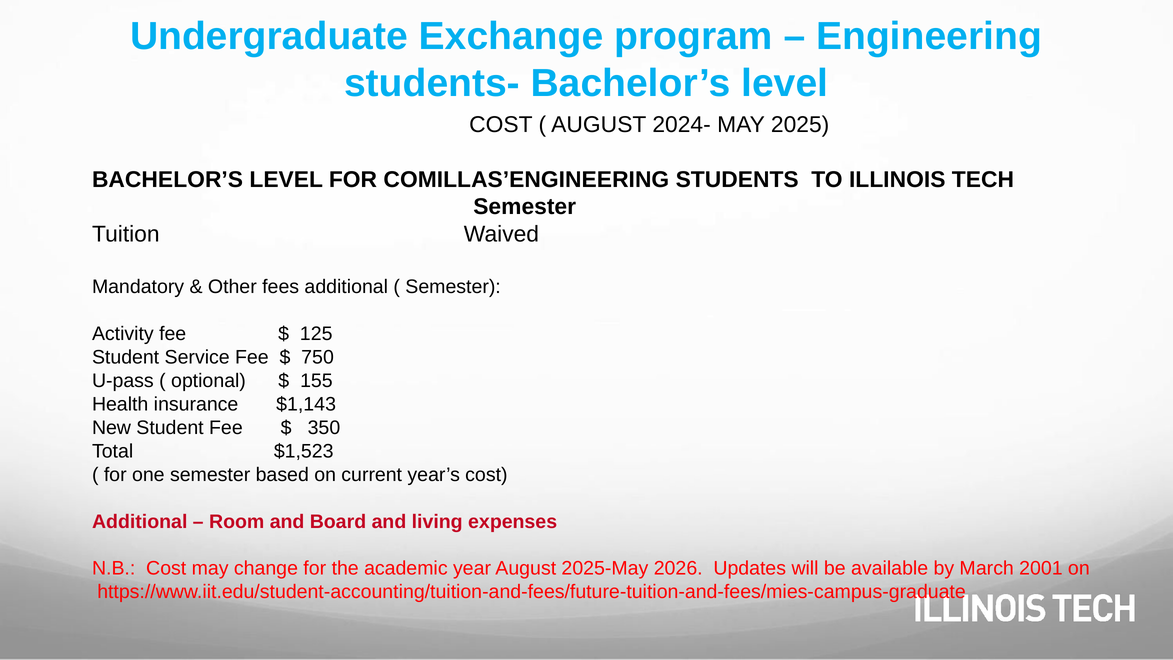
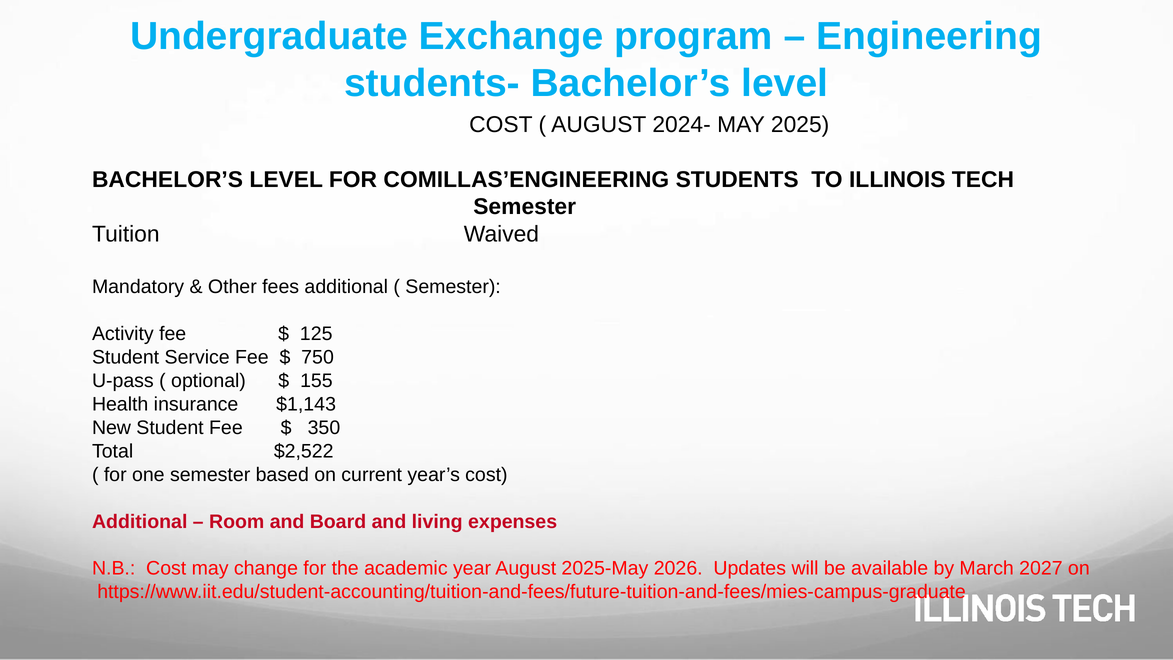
$1,523: $1,523 -> $2,522 (304, 451)
2001: 2001 -> 2027 (1041, 568)
